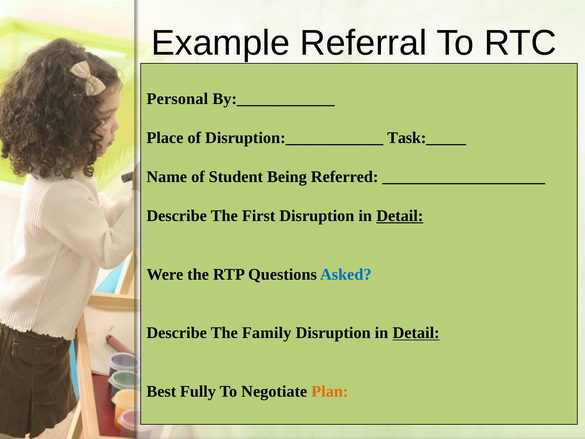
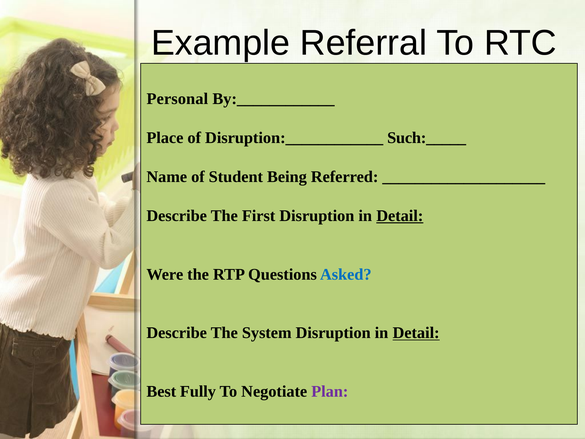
Task:_____: Task:_____ -> Such:_____ (427, 138)
Family: Family -> System (267, 333)
Plan colour: orange -> purple (330, 391)
